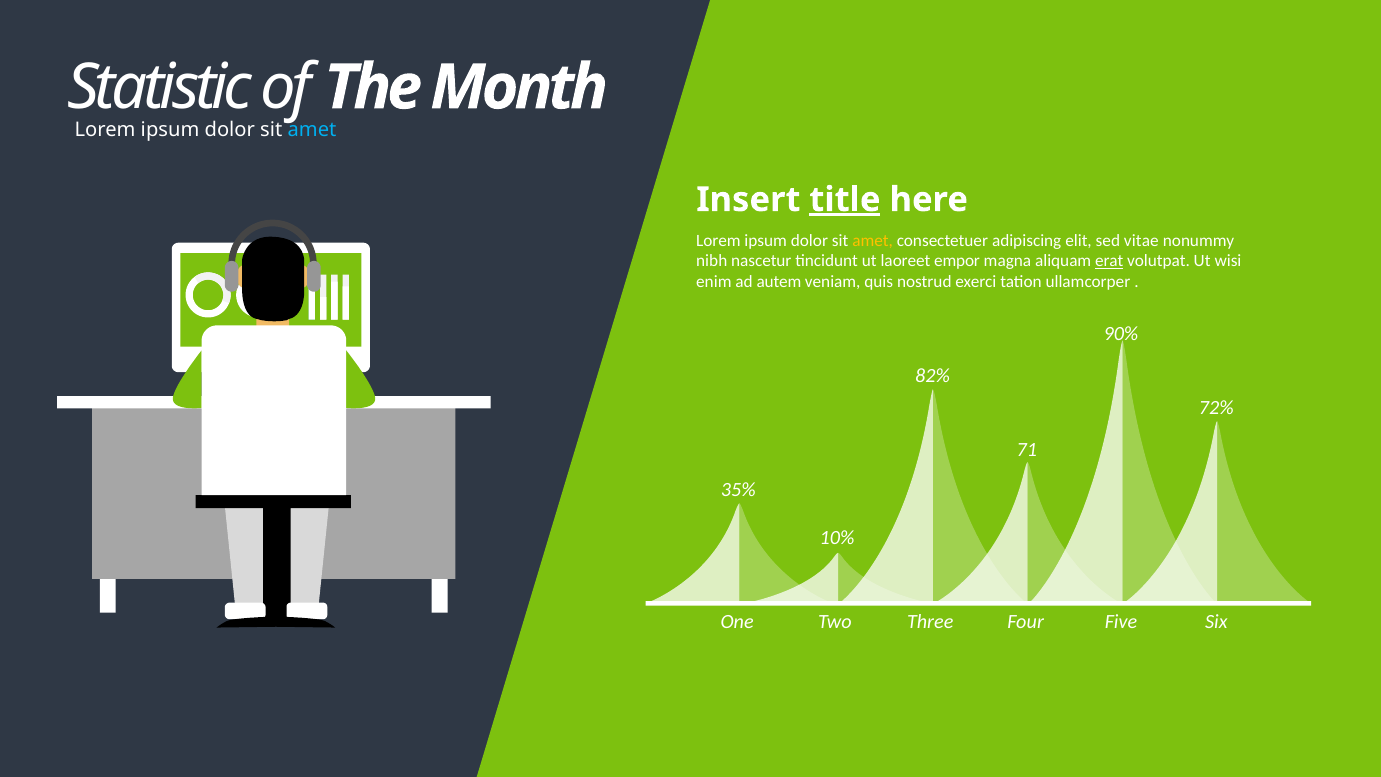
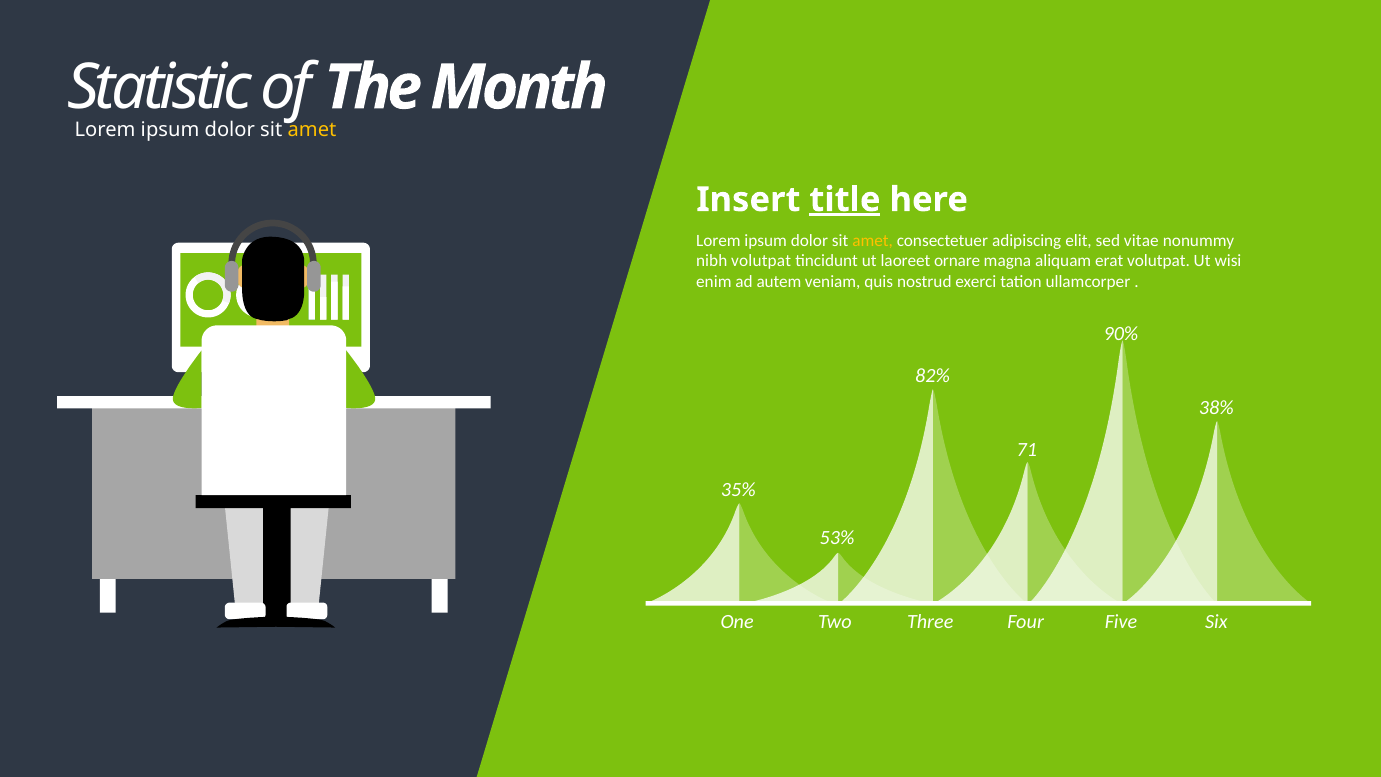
amet colour: light blue -> yellow (312, 130)
nibh nascetur: nascetur -> volutpat (761, 261)
empor: empor -> ornare (957, 261)
erat underline: present -> none (1109, 261)
72%: 72% -> 38% (1216, 407)
10%: 10% -> 53% (837, 538)
